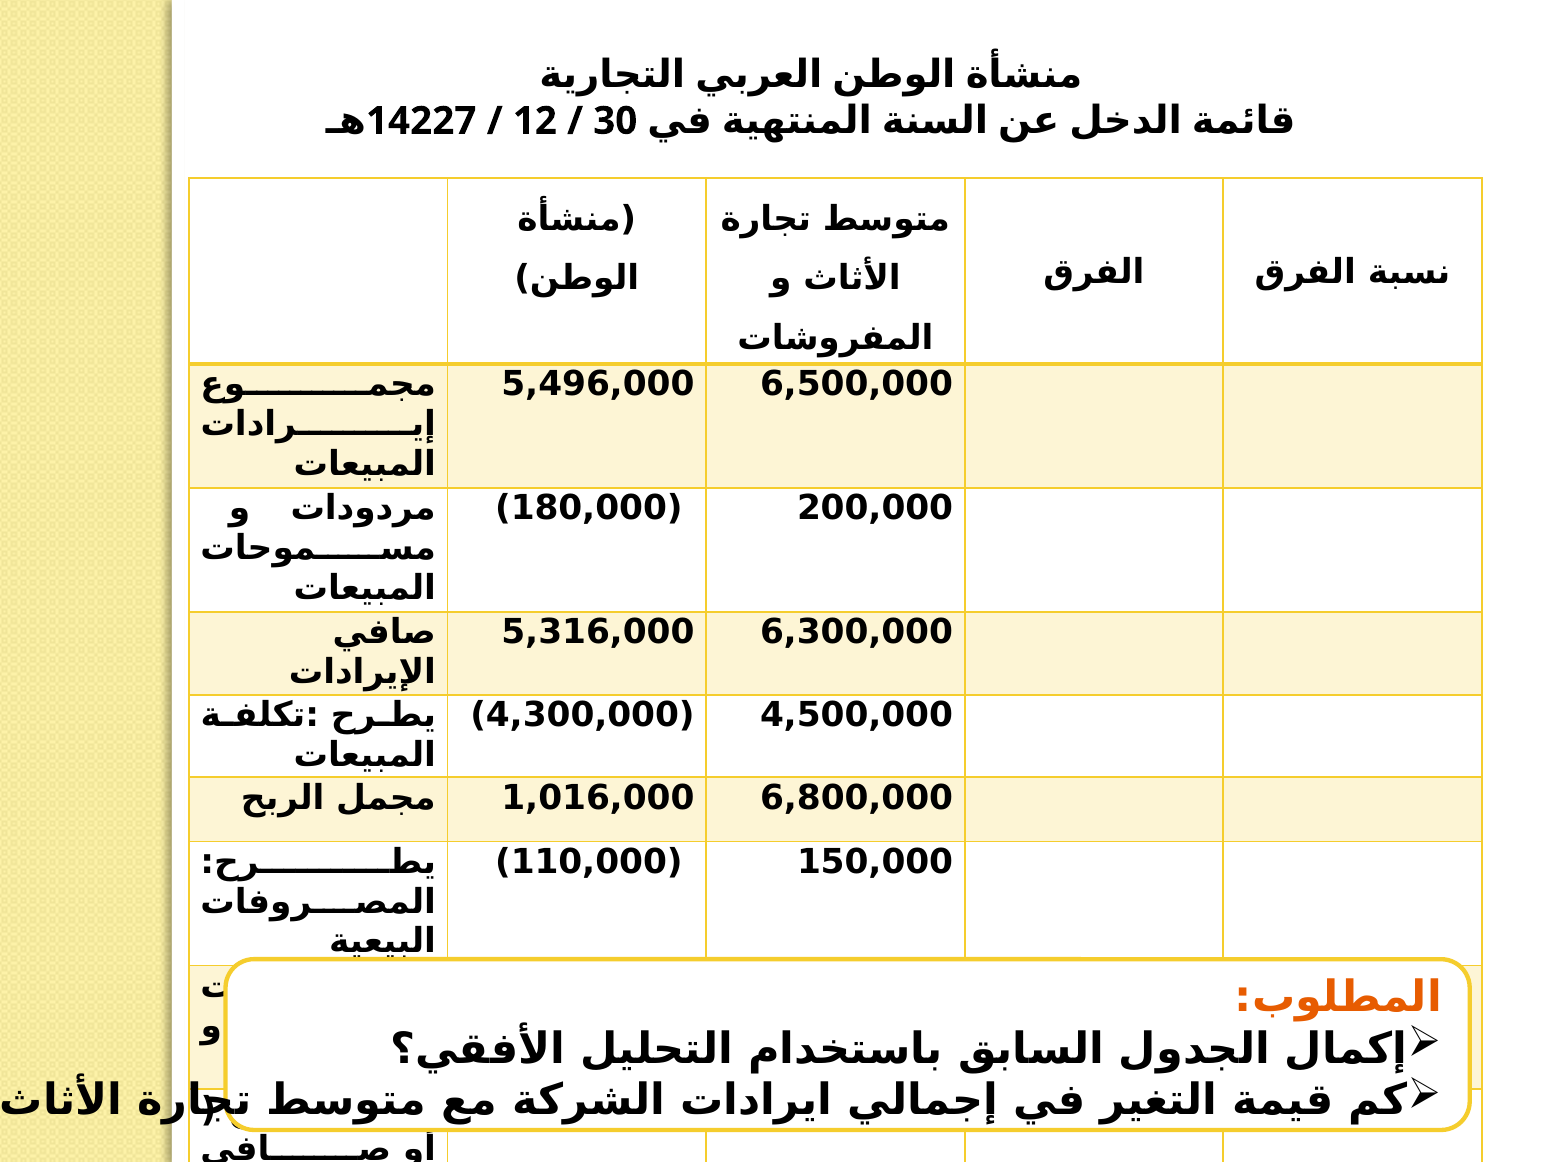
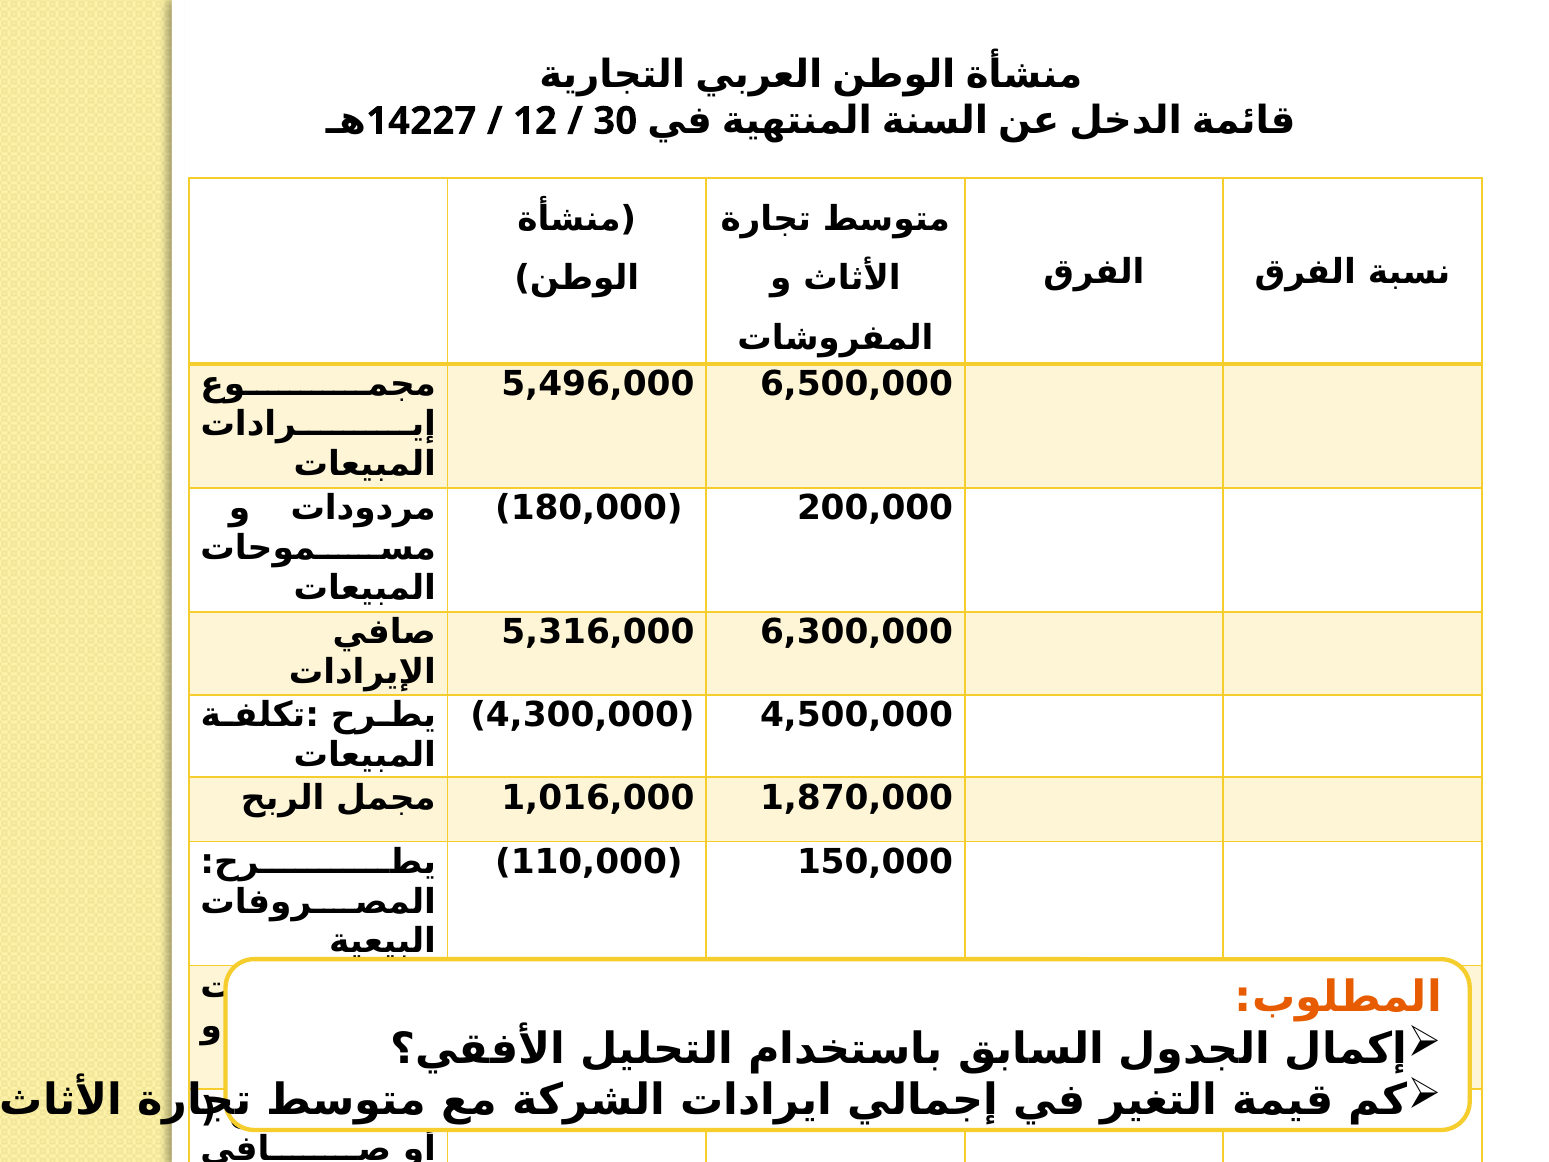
6,800,000: 6,800,000 -> 1,870,000 (857, 798)
